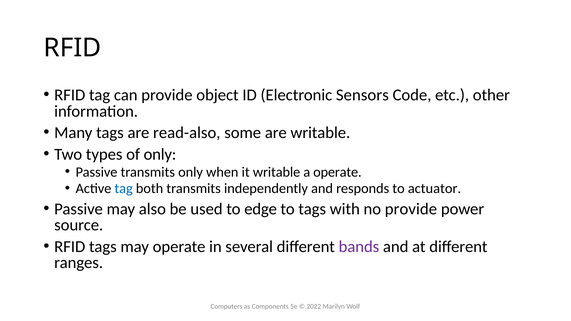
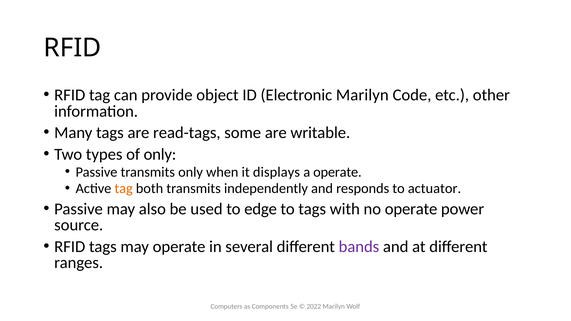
Electronic Sensors: Sensors -> Marilyn (362, 95)
read-also: read-also -> read-tags (187, 133)
it writable: writable -> displays (276, 172)
tag colour: blue -> orange (124, 189)
no provide: provide -> operate (411, 209)
